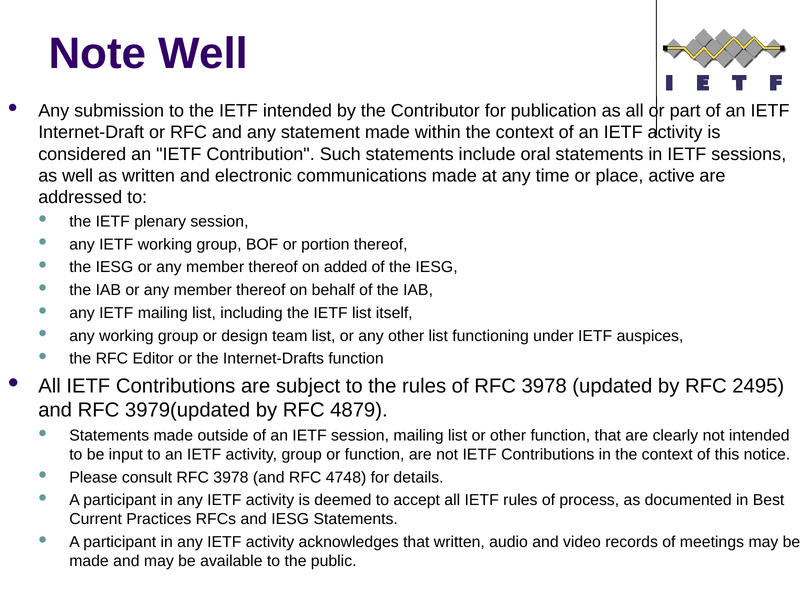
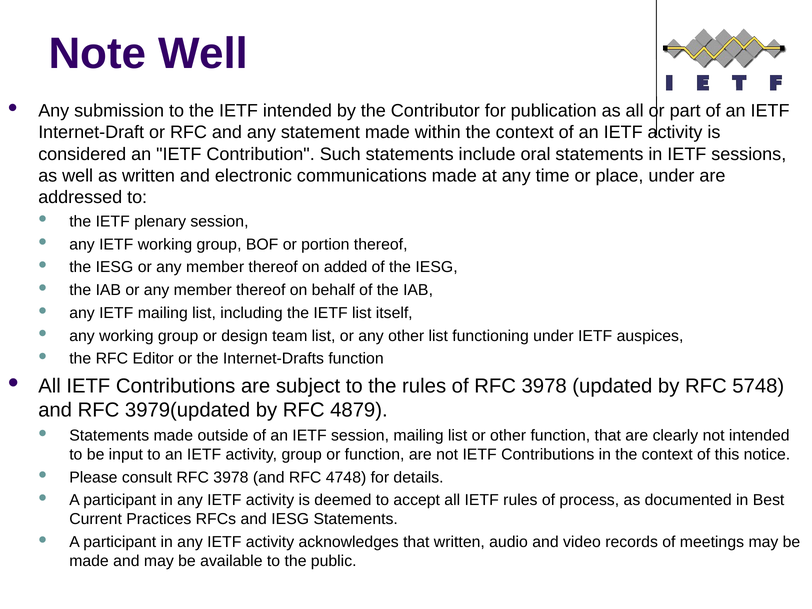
place active: active -> under (671, 176)
2495: 2495 -> 5748 (758, 386)
